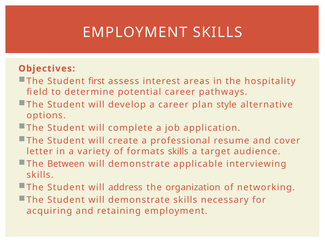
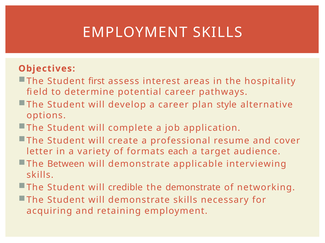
formats skills: skills -> each (178, 152)
address: address -> credible (125, 188)
the organization: organization -> demonstrate (193, 188)
